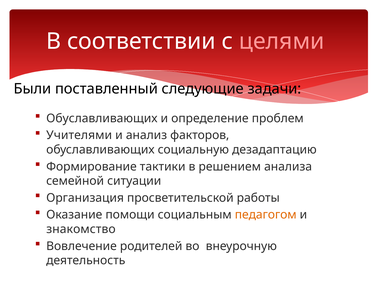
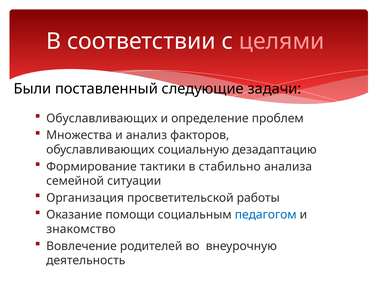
Учителями: Учителями -> Множества (79, 136)
решением: решением -> стабильно (230, 167)
педагогом colour: orange -> blue (266, 215)
